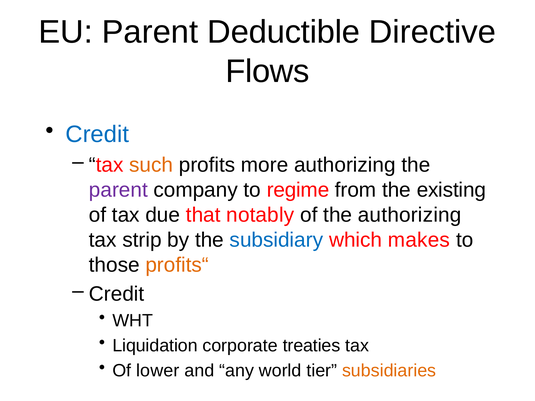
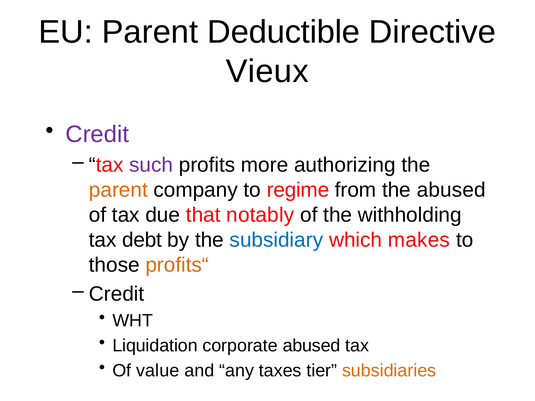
Flows: Flows -> Vieux (267, 71)
Credit colour: blue -> purple (97, 135)
such colour: orange -> purple (151, 165)
parent colour: purple -> orange (118, 190)
the existing: existing -> abused (451, 190)
the authorizing: authorizing -> withholding (410, 215)
strip: strip -> debt (142, 240)
corporate treaties: treaties -> abused (312, 346)
lower: lower -> value (158, 371)
world: world -> taxes (280, 371)
